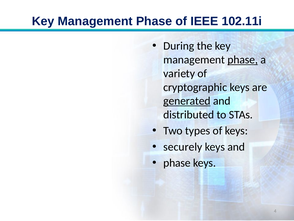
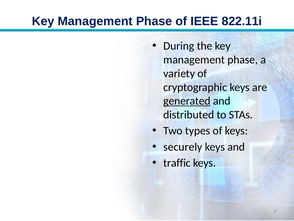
102.11i: 102.11i -> 822.11i (242, 21)
phase underline: present -> none (243, 60)
phase: phase -> traffic (177, 163)
